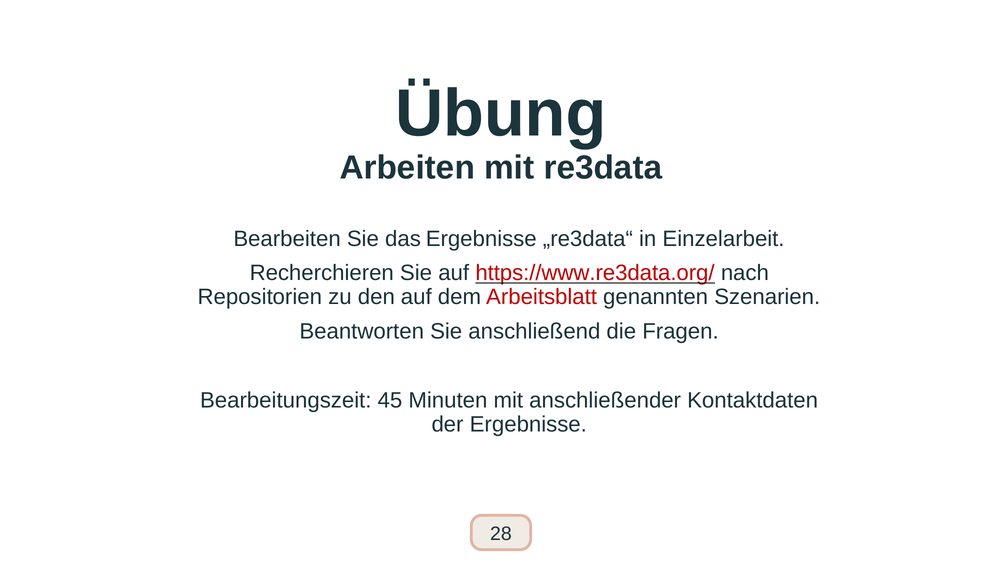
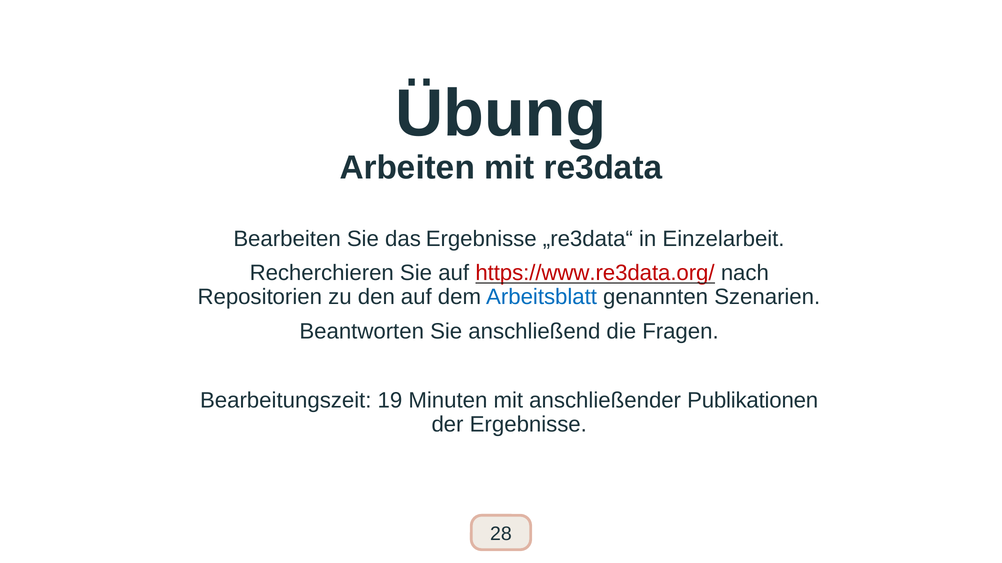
Arbeitsblatt colour: red -> blue (542, 297)
45: 45 -> 19 (390, 401)
Kontaktdaten: Kontaktdaten -> Publikationen (753, 401)
